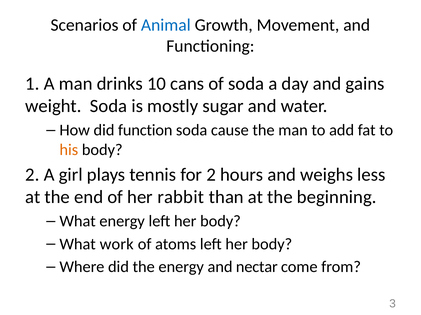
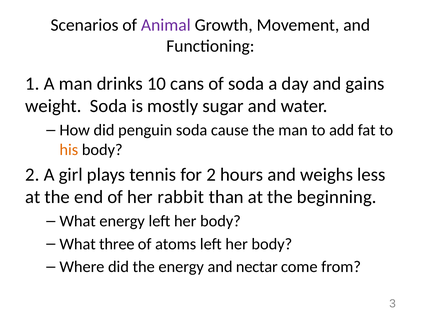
Animal colour: blue -> purple (166, 25)
function: function -> penguin (145, 131)
work: work -> three (117, 245)
